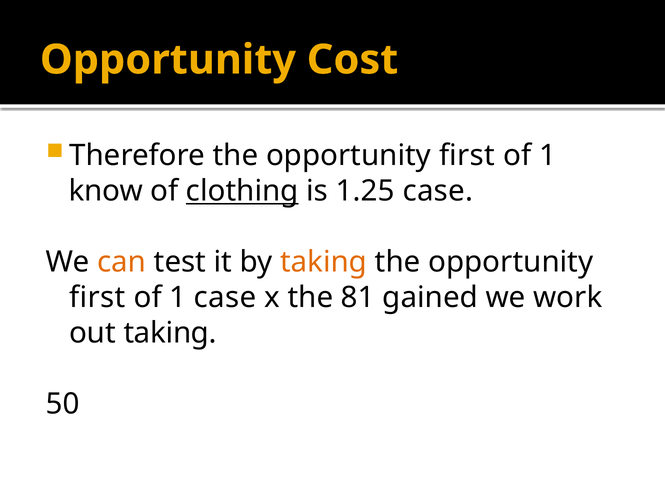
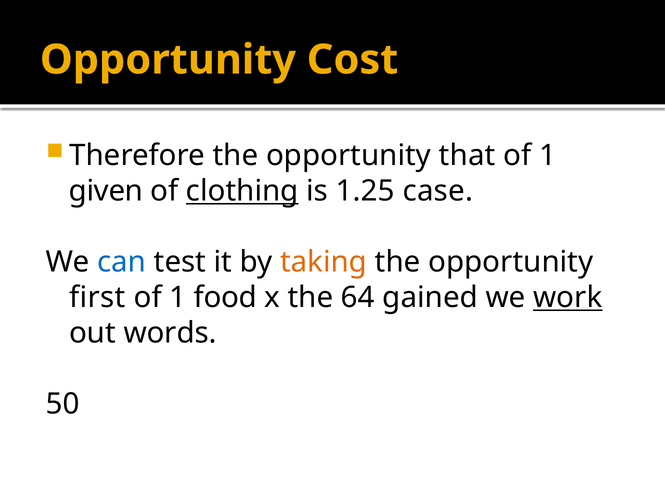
Therefore the opportunity first: first -> that (467, 156)
know: know -> given (106, 191)
can colour: orange -> blue (122, 262)
1 case: case -> food (225, 297)
81: 81 -> 64 (358, 297)
work underline: none -> present (568, 297)
out taking: taking -> words (170, 333)
